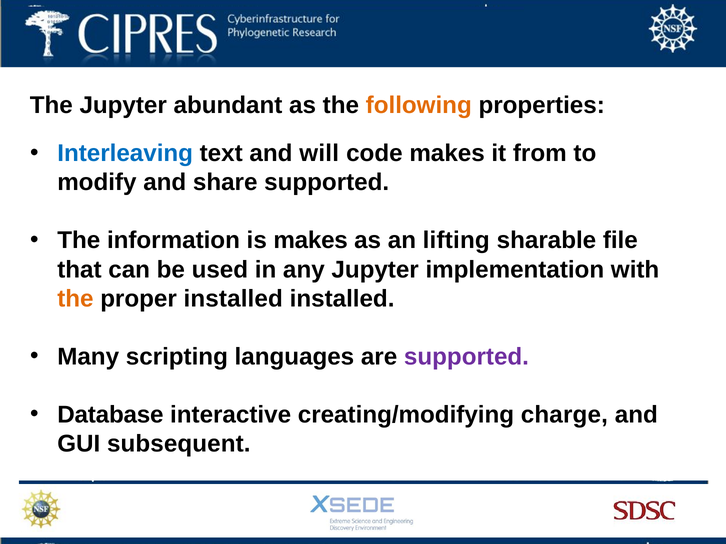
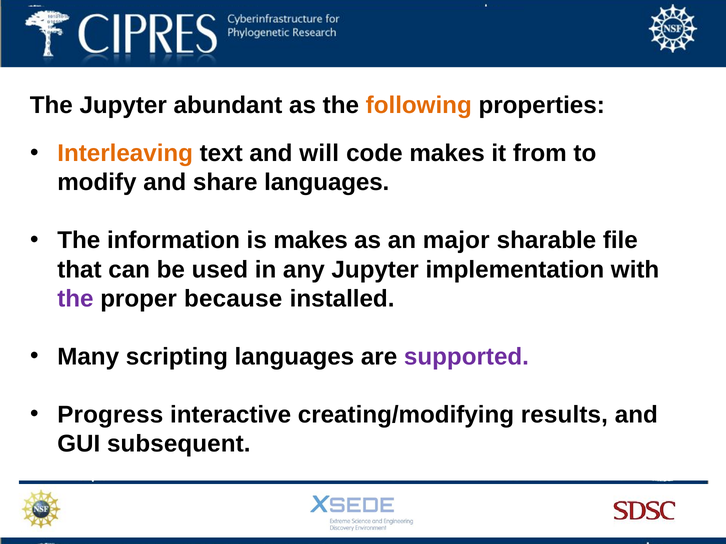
Interleaving colour: blue -> orange (125, 154)
share supported: supported -> languages (327, 183)
lifting: lifting -> major (456, 241)
the colour: orange -> purple (75, 299)
proper installed: installed -> because (233, 299)
Database: Database -> Progress (110, 415)
charge: charge -> results (564, 415)
